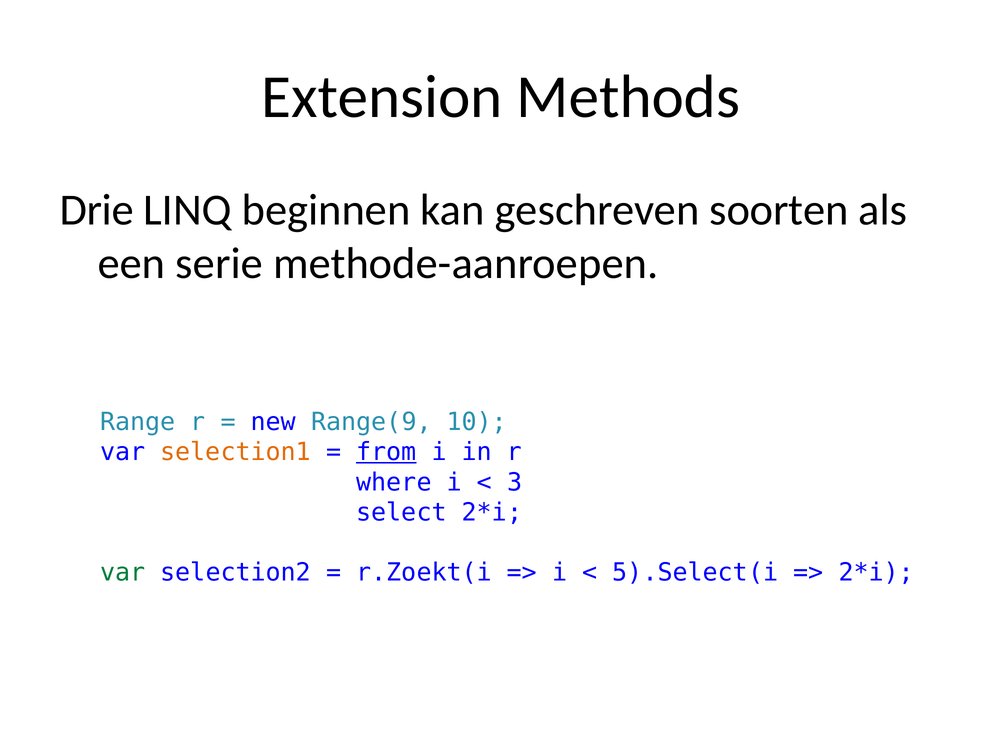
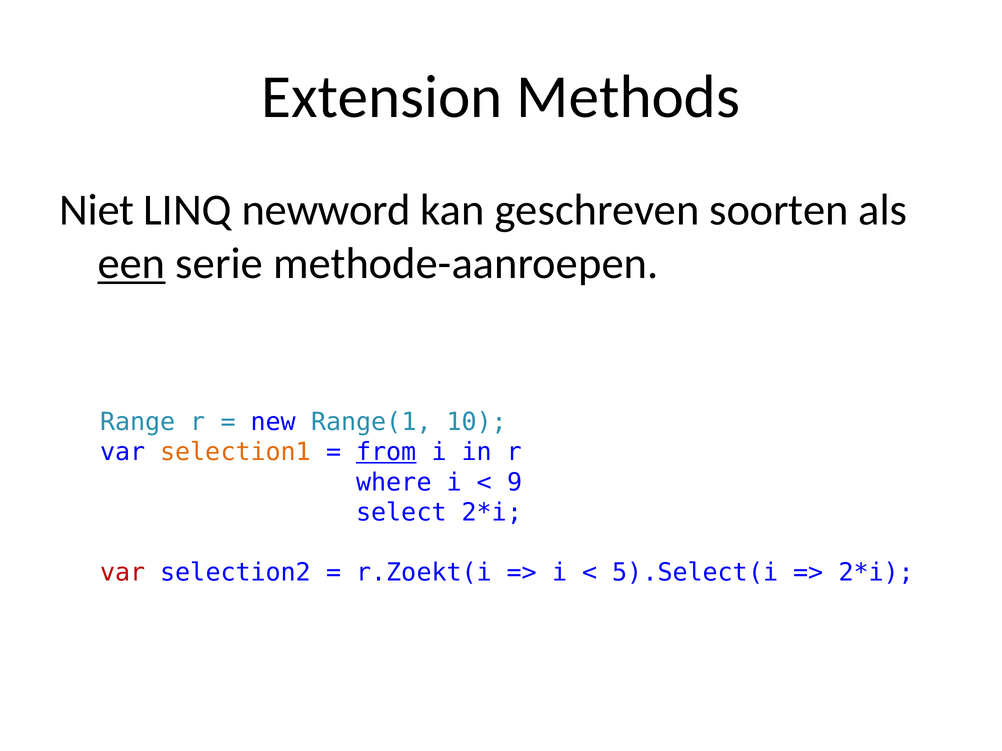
Drie: Drie -> Niet (97, 210)
beginnen: beginnen -> newword (326, 210)
een underline: none -> present (132, 264)
Range(9: Range(9 -> Range(1 (371, 422)
3: 3 -> 9 (515, 483)
var colour: green -> red (123, 573)
